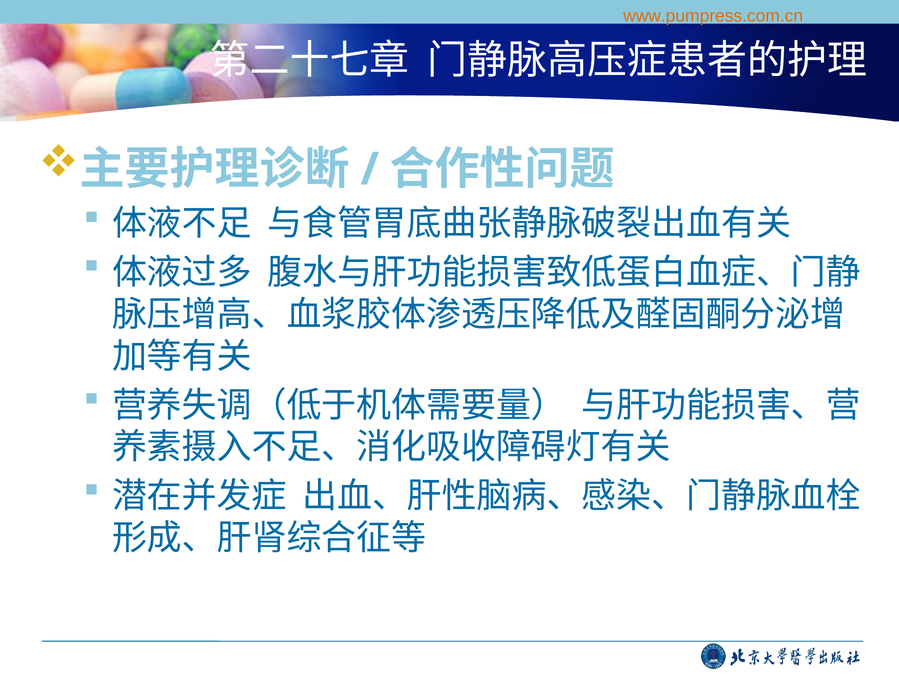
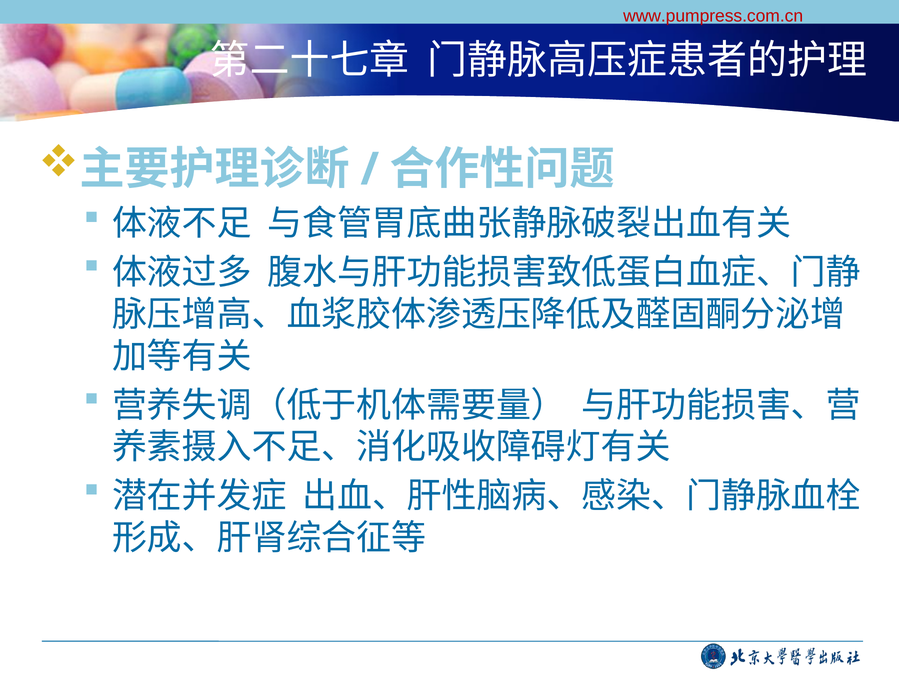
www.pumpress.com.cn colour: orange -> red (713, 16)
